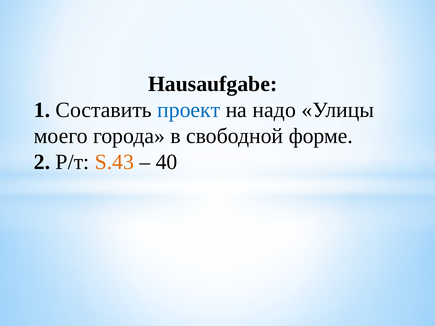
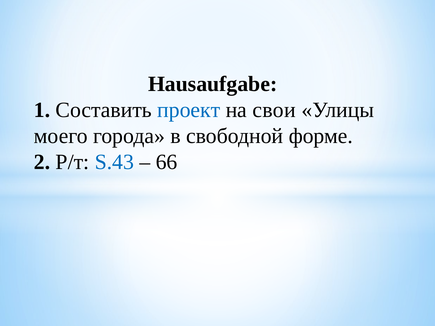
надо: надо -> свои (274, 110)
S.43 colour: orange -> blue (114, 162)
40: 40 -> 66 (167, 162)
